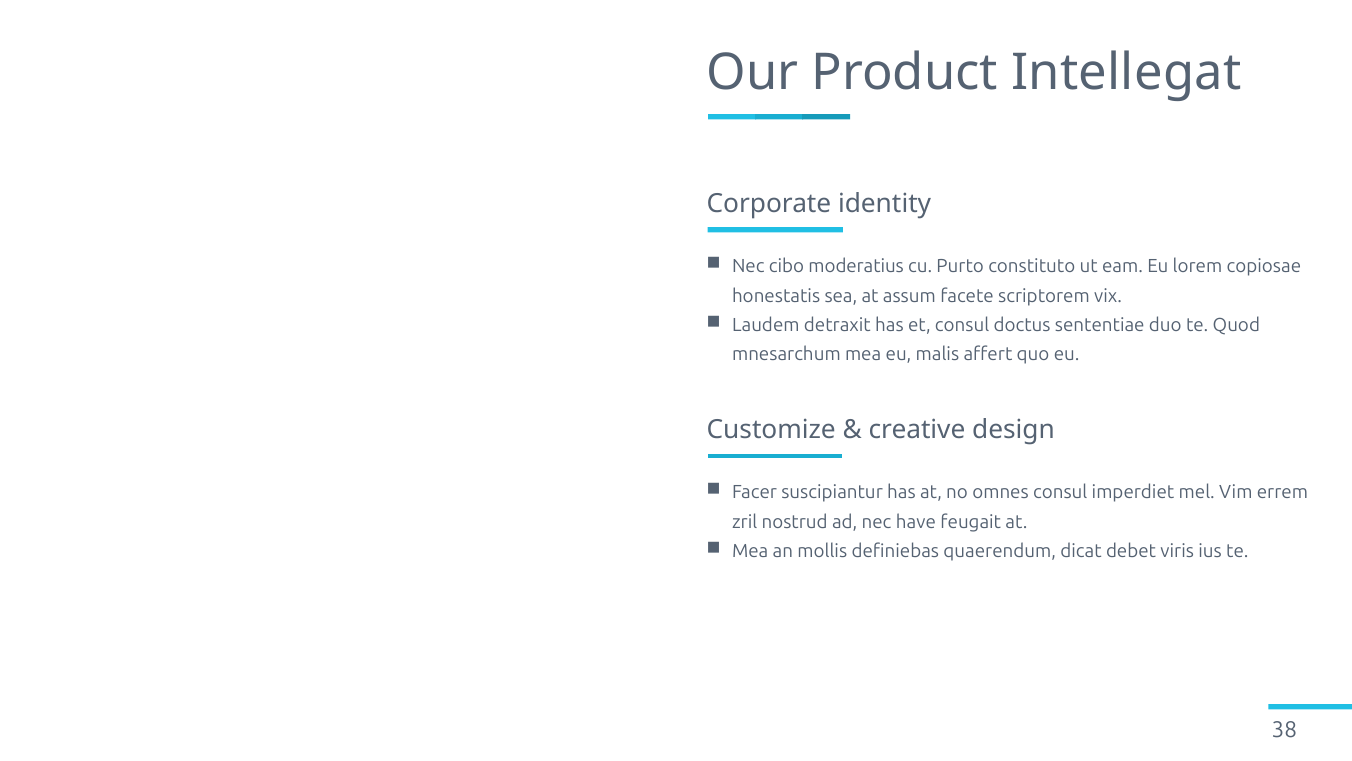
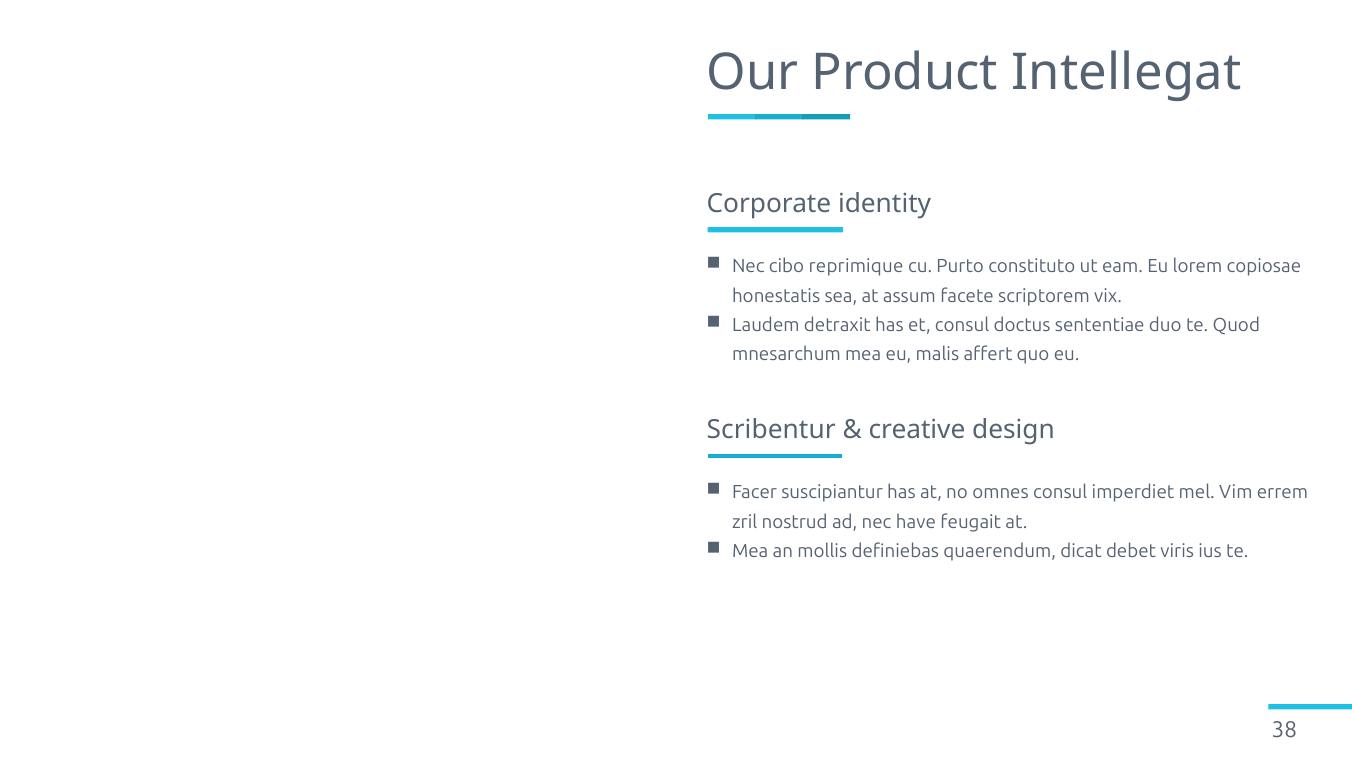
moderatius: moderatius -> reprimique (856, 266)
Customize: Customize -> Scribentur (771, 429)
